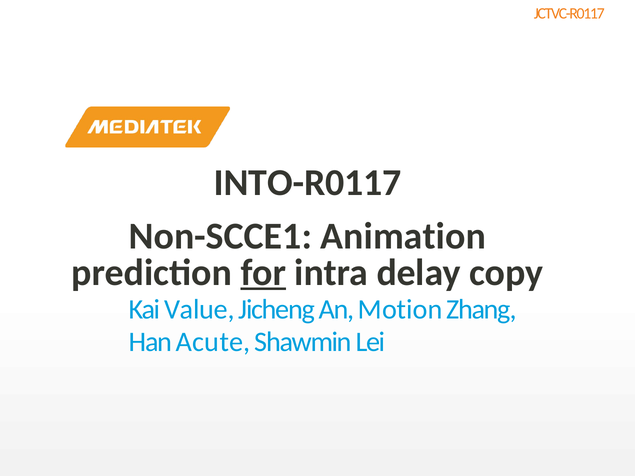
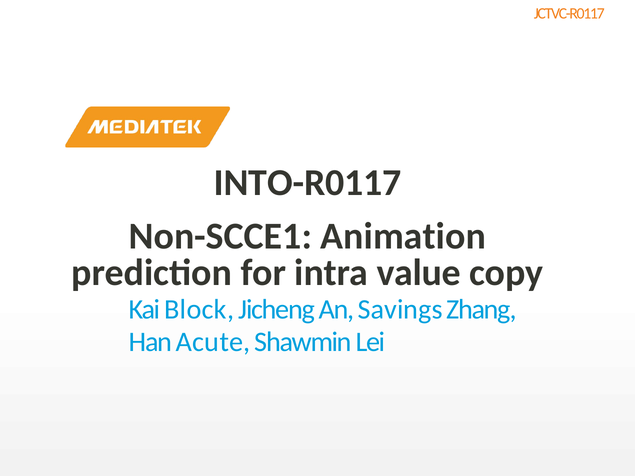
for underline: present -> none (263, 273)
delay: delay -> value (419, 273)
Value: Value -> Block (199, 310)
Motion: Motion -> Savings (400, 310)
